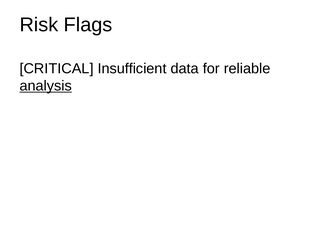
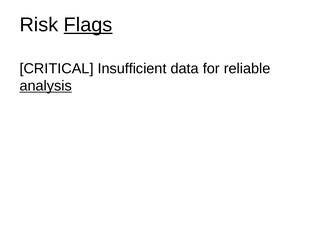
Flags underline: none -> present (88, 25)
